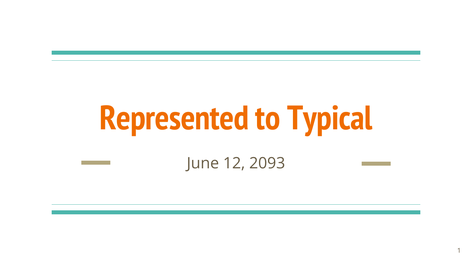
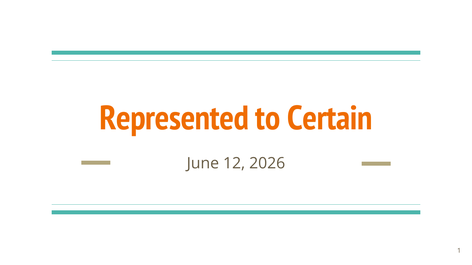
Typical: Typical -> Certain (330, 119)
2093: 2093 -> 2026 (267, 163)
